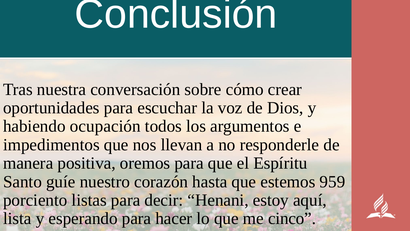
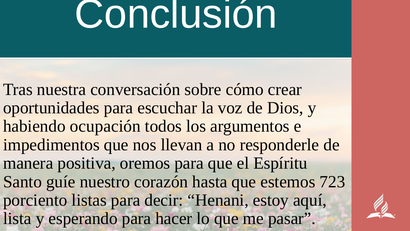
959: 959 -> 723 (332, 181)
cinco: cinco -> pasar (292, 218)
